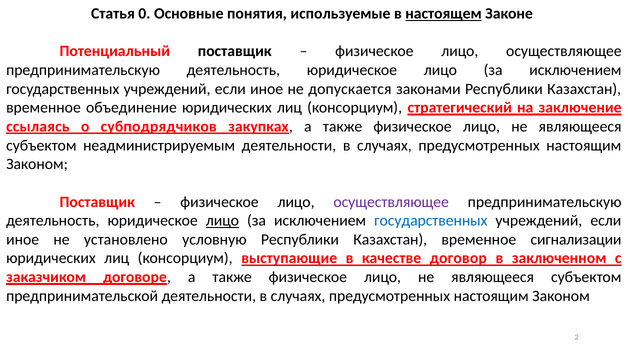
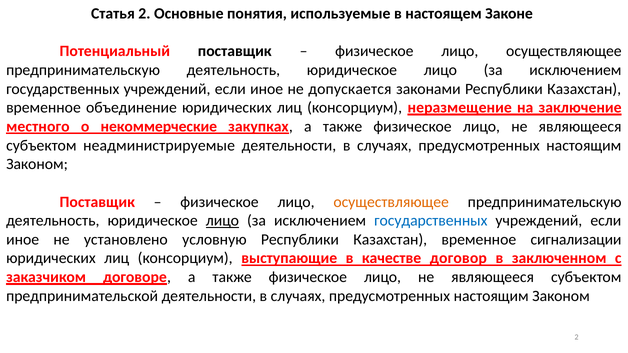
Статья 0: 0 -> 2 (144, 14)
настоящем underline: present -> none (444, 14)
стратегический: стратегический -> неразмещение (460, 108)
ссылаясь: ссылаясь -> местного (38, 127)
субподрядчиков: субподрядчиков -> некоммерческие (159, 127)
неадминистрируемым: неадминистрируемым -> неадминистрируемые (159, 145)
осуществляющее colour: purple -> orange (391, 202)
